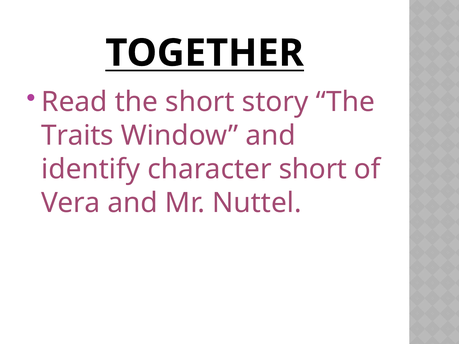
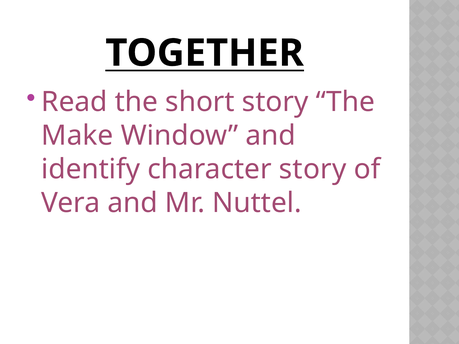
Traits: Traits -> Make (77, 136)
character short: short -> story (313, 169)
